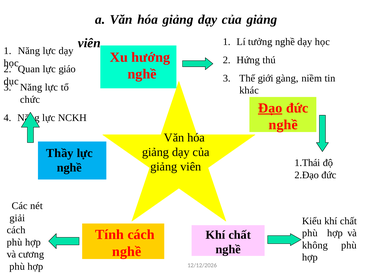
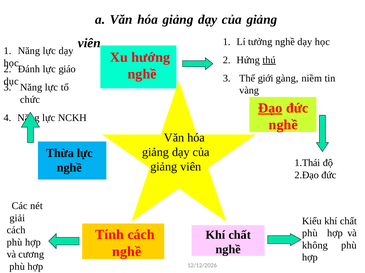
thú underline: none -> present (269, 60)
Quan: Quan -> Đánh (29, 69)
khác: khác -> vàng (249, 91)
Thầy: Thầy -> Thừa (60, 154)
